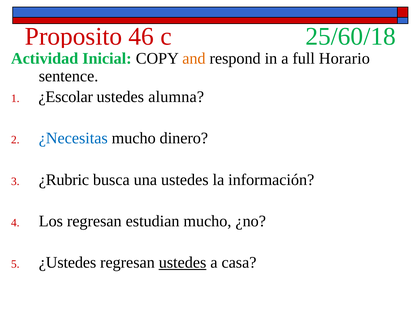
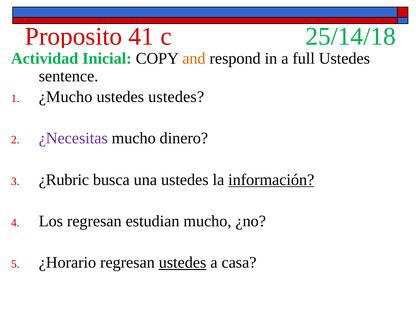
46: 46 -> 41 (141, 36)
25/60/18: 25/60/18 -> 25/14/18 (351, 36)
full Horario: Horario -> Ustedes (344, 59)
¿Escolar: ¿Escolar -> ¿Mucho (66, 97)
ustedes alumna: alumna -> ustedes (176, 97)
¿Necesitas colour: blue -> purple (73, 138)
información underline: none -> present (271, 180)
¿Ustedes: ¿Ustedes -> ¿Horario (67, 263)
